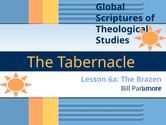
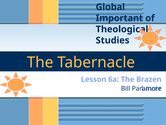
Scriptures: Scriptures -> Important (119, 18)
